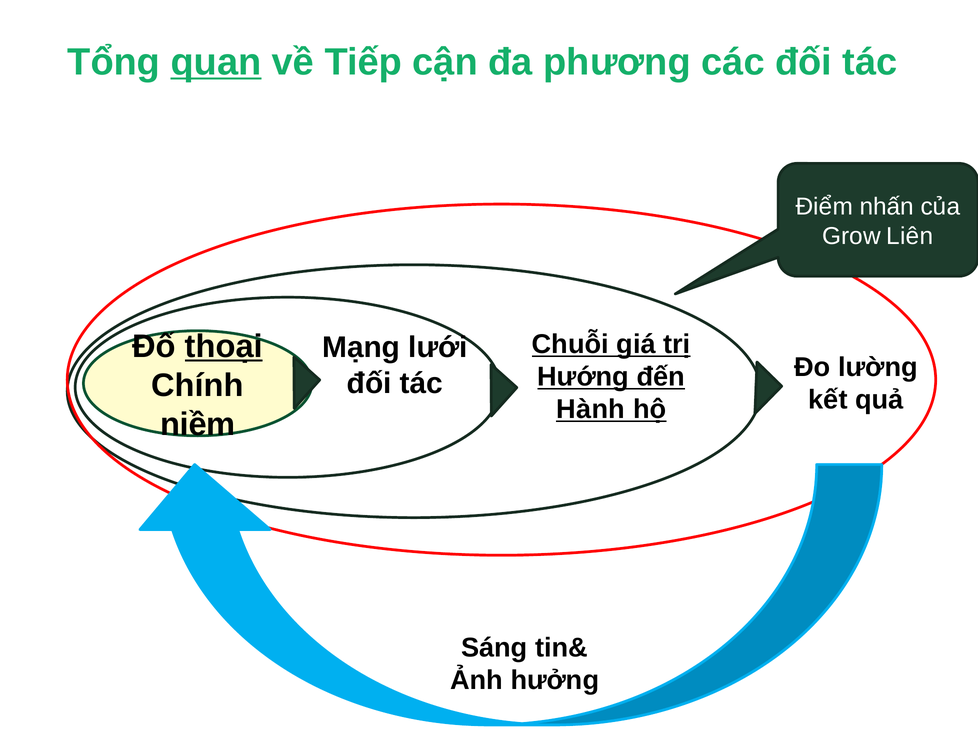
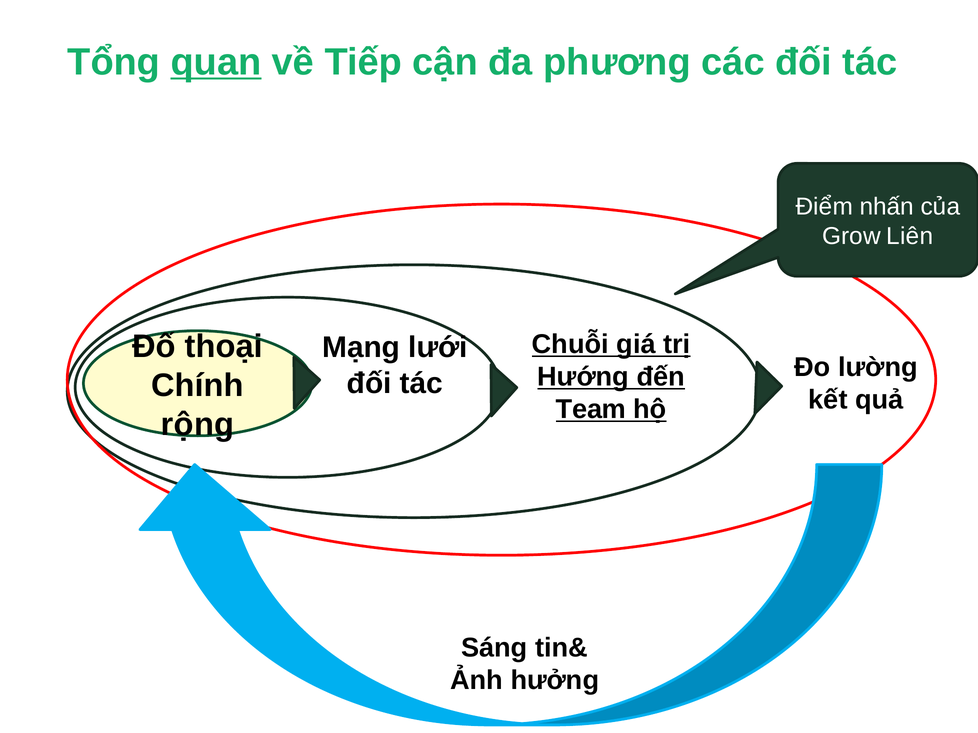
thoại underline: present -> none (224, 347)
Hành: Hành -> Team (591, 410)
niềm: niềm -> rộng (197, 425)
